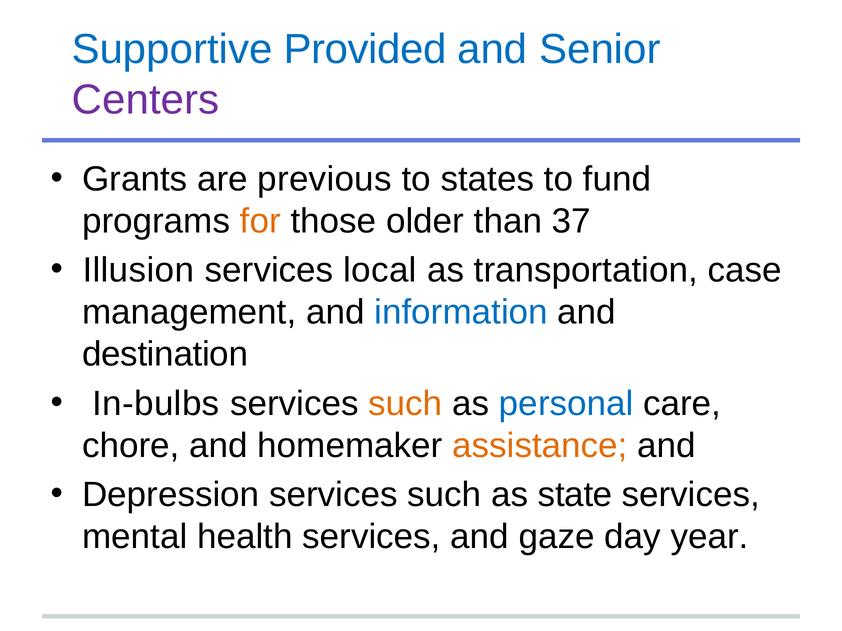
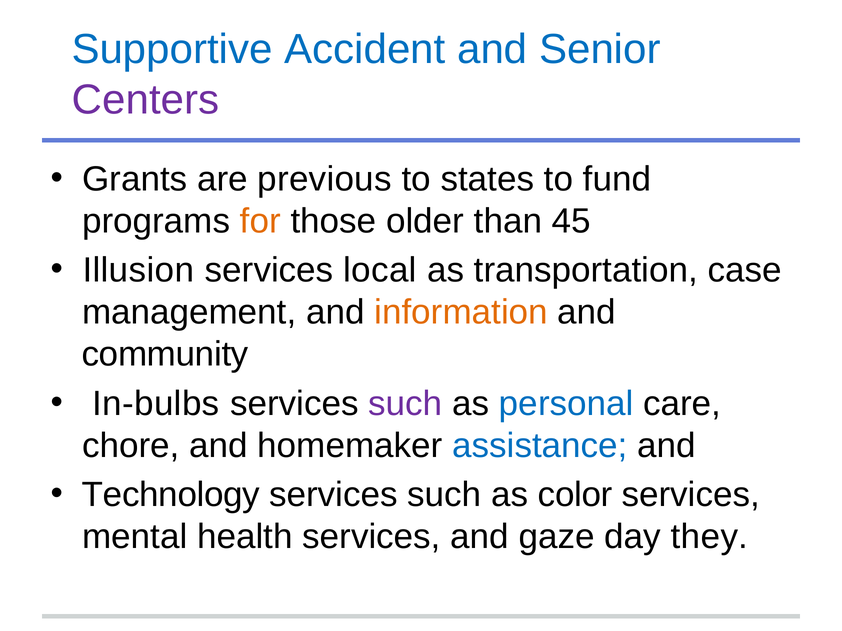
Provided: Provided -> Accident (365, 49)
37: 37 -> 45 (571, 221)
information colour: blue -> orange (461, 313)
destination: destination -> community (165, 355)
such colour: orange -> purple (405, 404)
assistance colour: orange -> blue (540, 446)
Depression: Depression -> Technology (171, 495)
state: state -> color (575, 495)
year: year -> they (710, 537)
